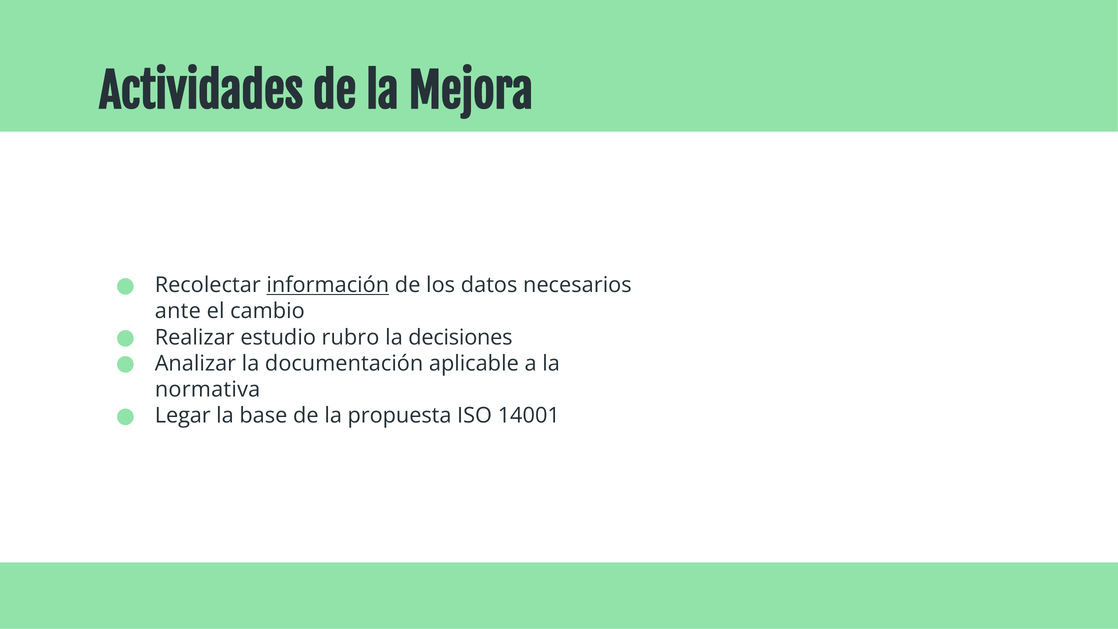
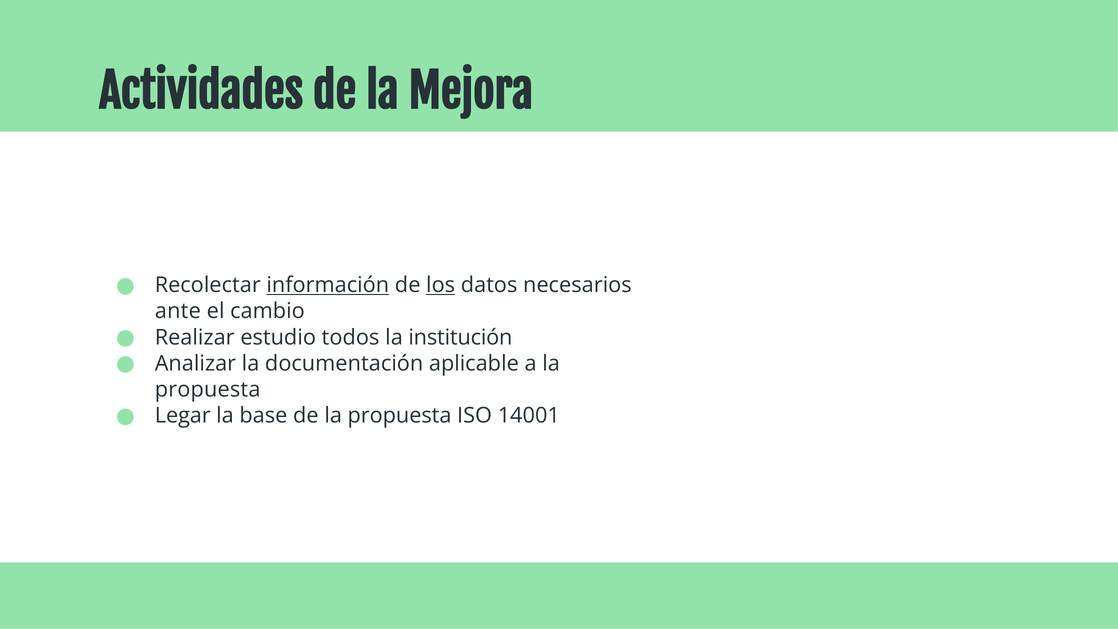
los underline: none -> present (441, 285)
rubro: rubro -> todos (350, 337)
decisiones: decisiones -> institución (460, 337)
normativa: normativa -> propuesta (208, 389)
